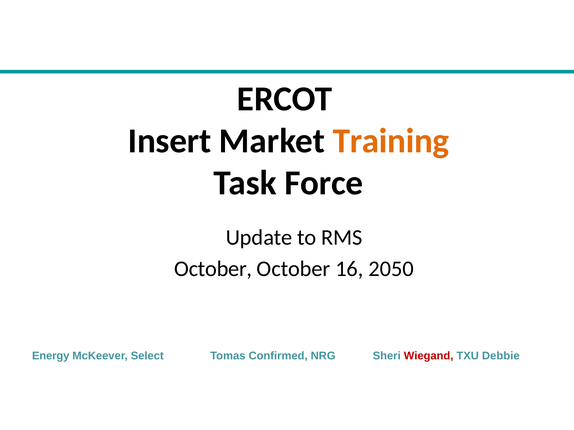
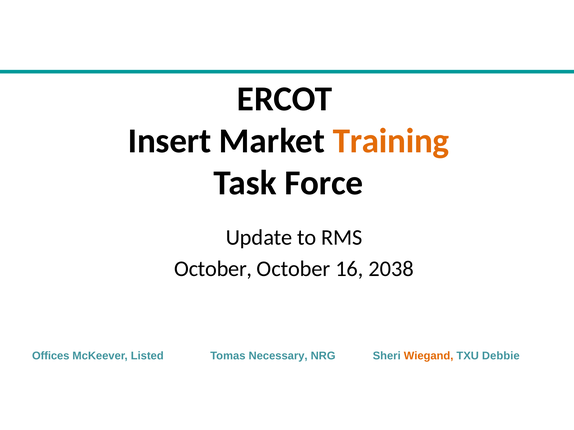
2050: 2050 -> 2038 (391, 269)
Energy: Energy -> Offices (51, 356)
Select: Select -> Listed (147, 356)
Confirmed: Confirmed -> Necessary (278, 356)
Wiegand colour: red -> orange (429, 356)
